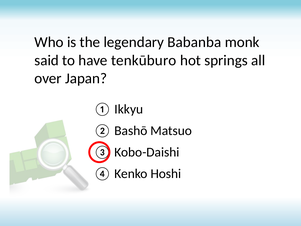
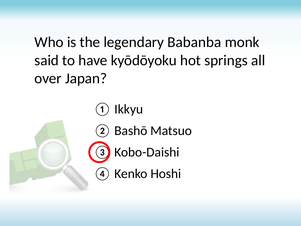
tenkūburo: tenkūburo -> kyōdōyoku (144, 60)
